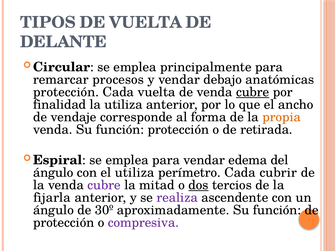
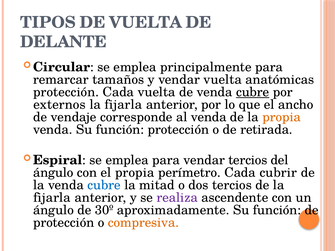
procesos: procesos -> tamaños (118, 80)
vendar debajo: debajo -> vuelta (223, 80)
finalidad: finalidad -> externos (59, 105)
utiliza: utiliza -> fijarla (123, 105)
al forma: forma -> venda (209, 117)
vendar edema: edema -> tercios (248, 160)
el utiliza: utiliza -> propia (135, 173)
cubre colour: purple -> blue (104, 185)
dos underline: present -> none (198, 185)
compresiva colour: purple -> orange (143, 223)
